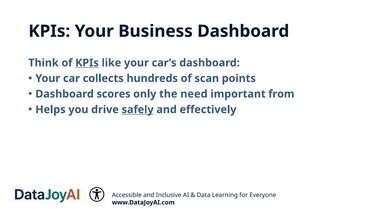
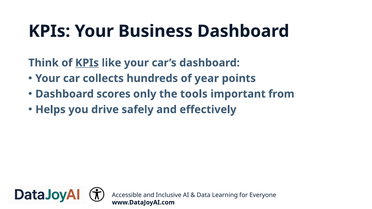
scan: scan -> year (207, 78)
need: need -> tools (194, 94)
safely underline: present -> none (138, 110)
